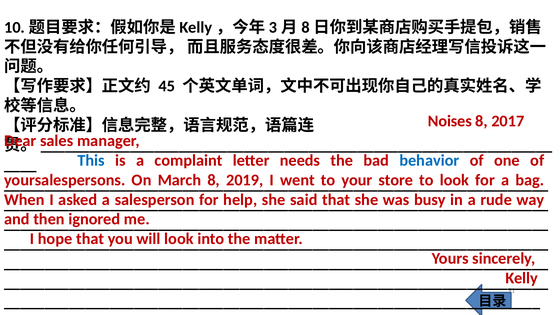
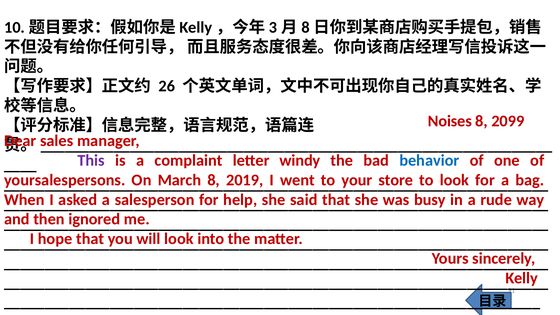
45: 45 -> 26 (167, 86)
2017: 2017 -> 2099 (508, 121)
This colour: blue -> purple (91, 160)
needs: needs -> windy (300, 160)
